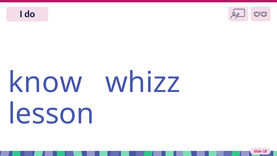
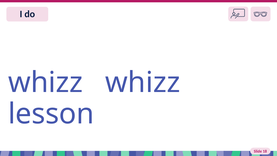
know: know -> whizz (45, 83)
